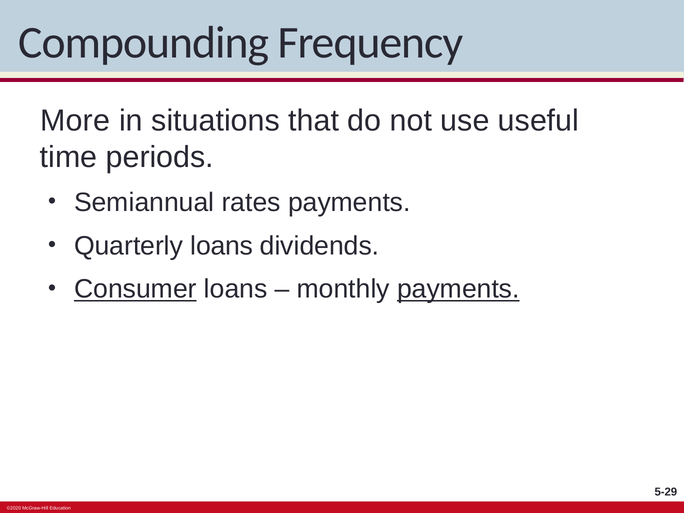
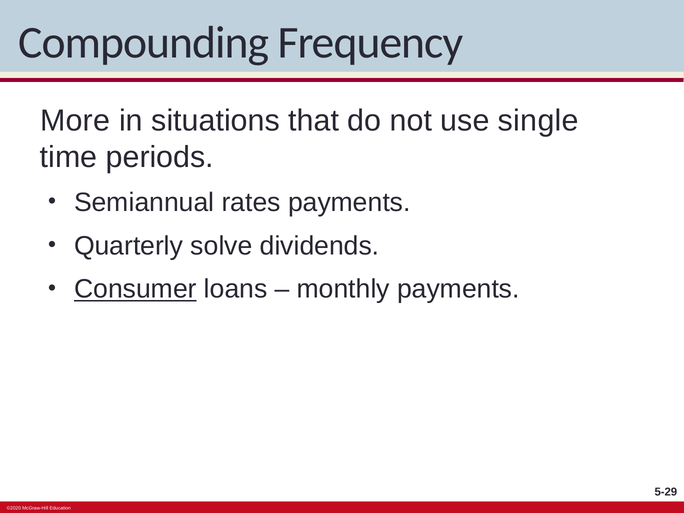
useful: useful -> single (538, 121)
Quarterly loans: loans -> solve (221, 246)
payments underline: present -> none (458, 289)
